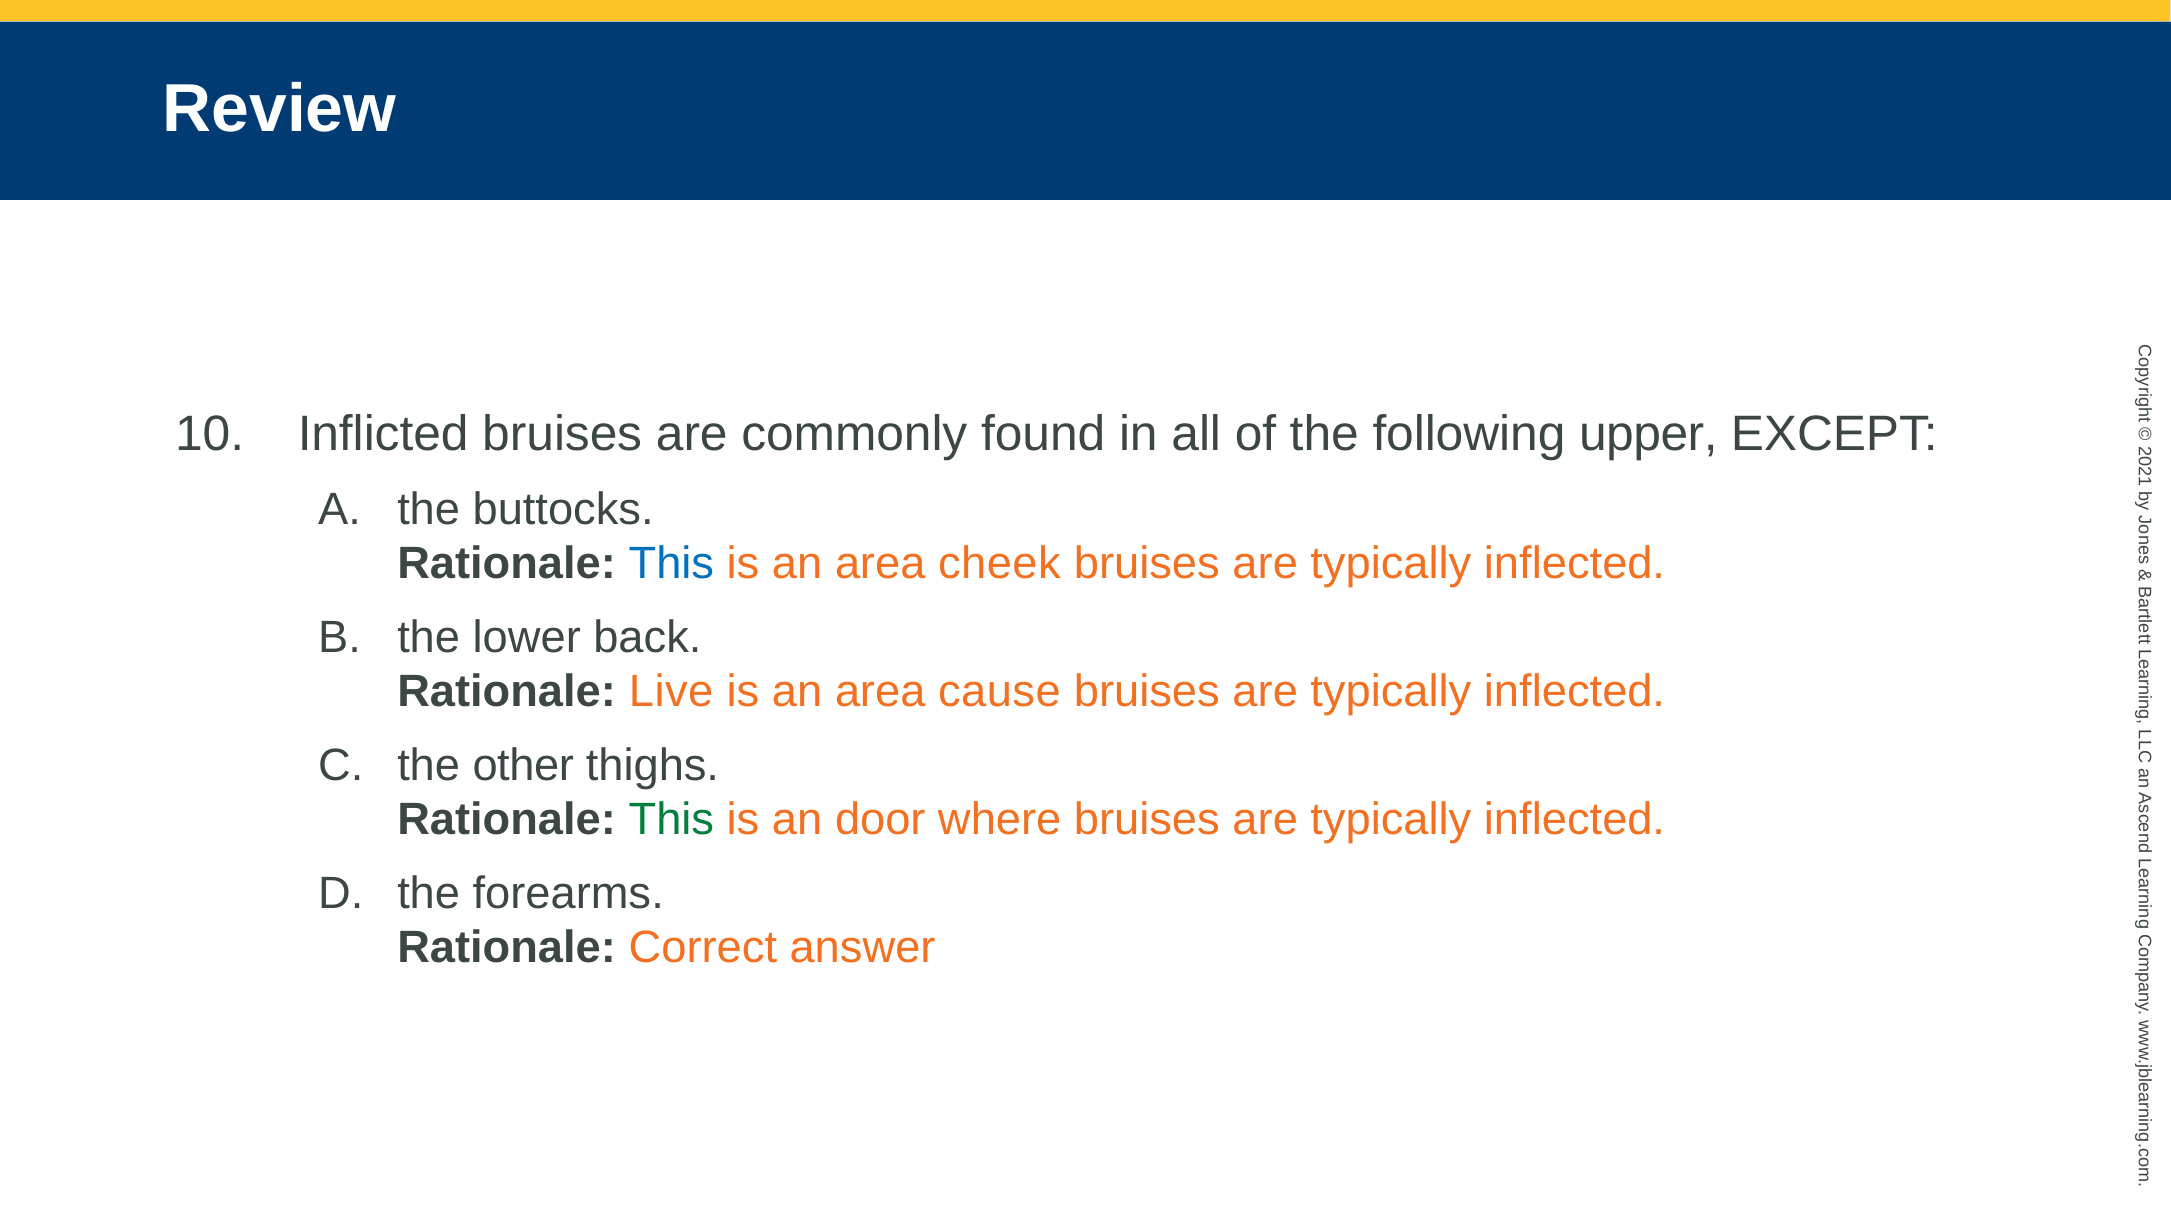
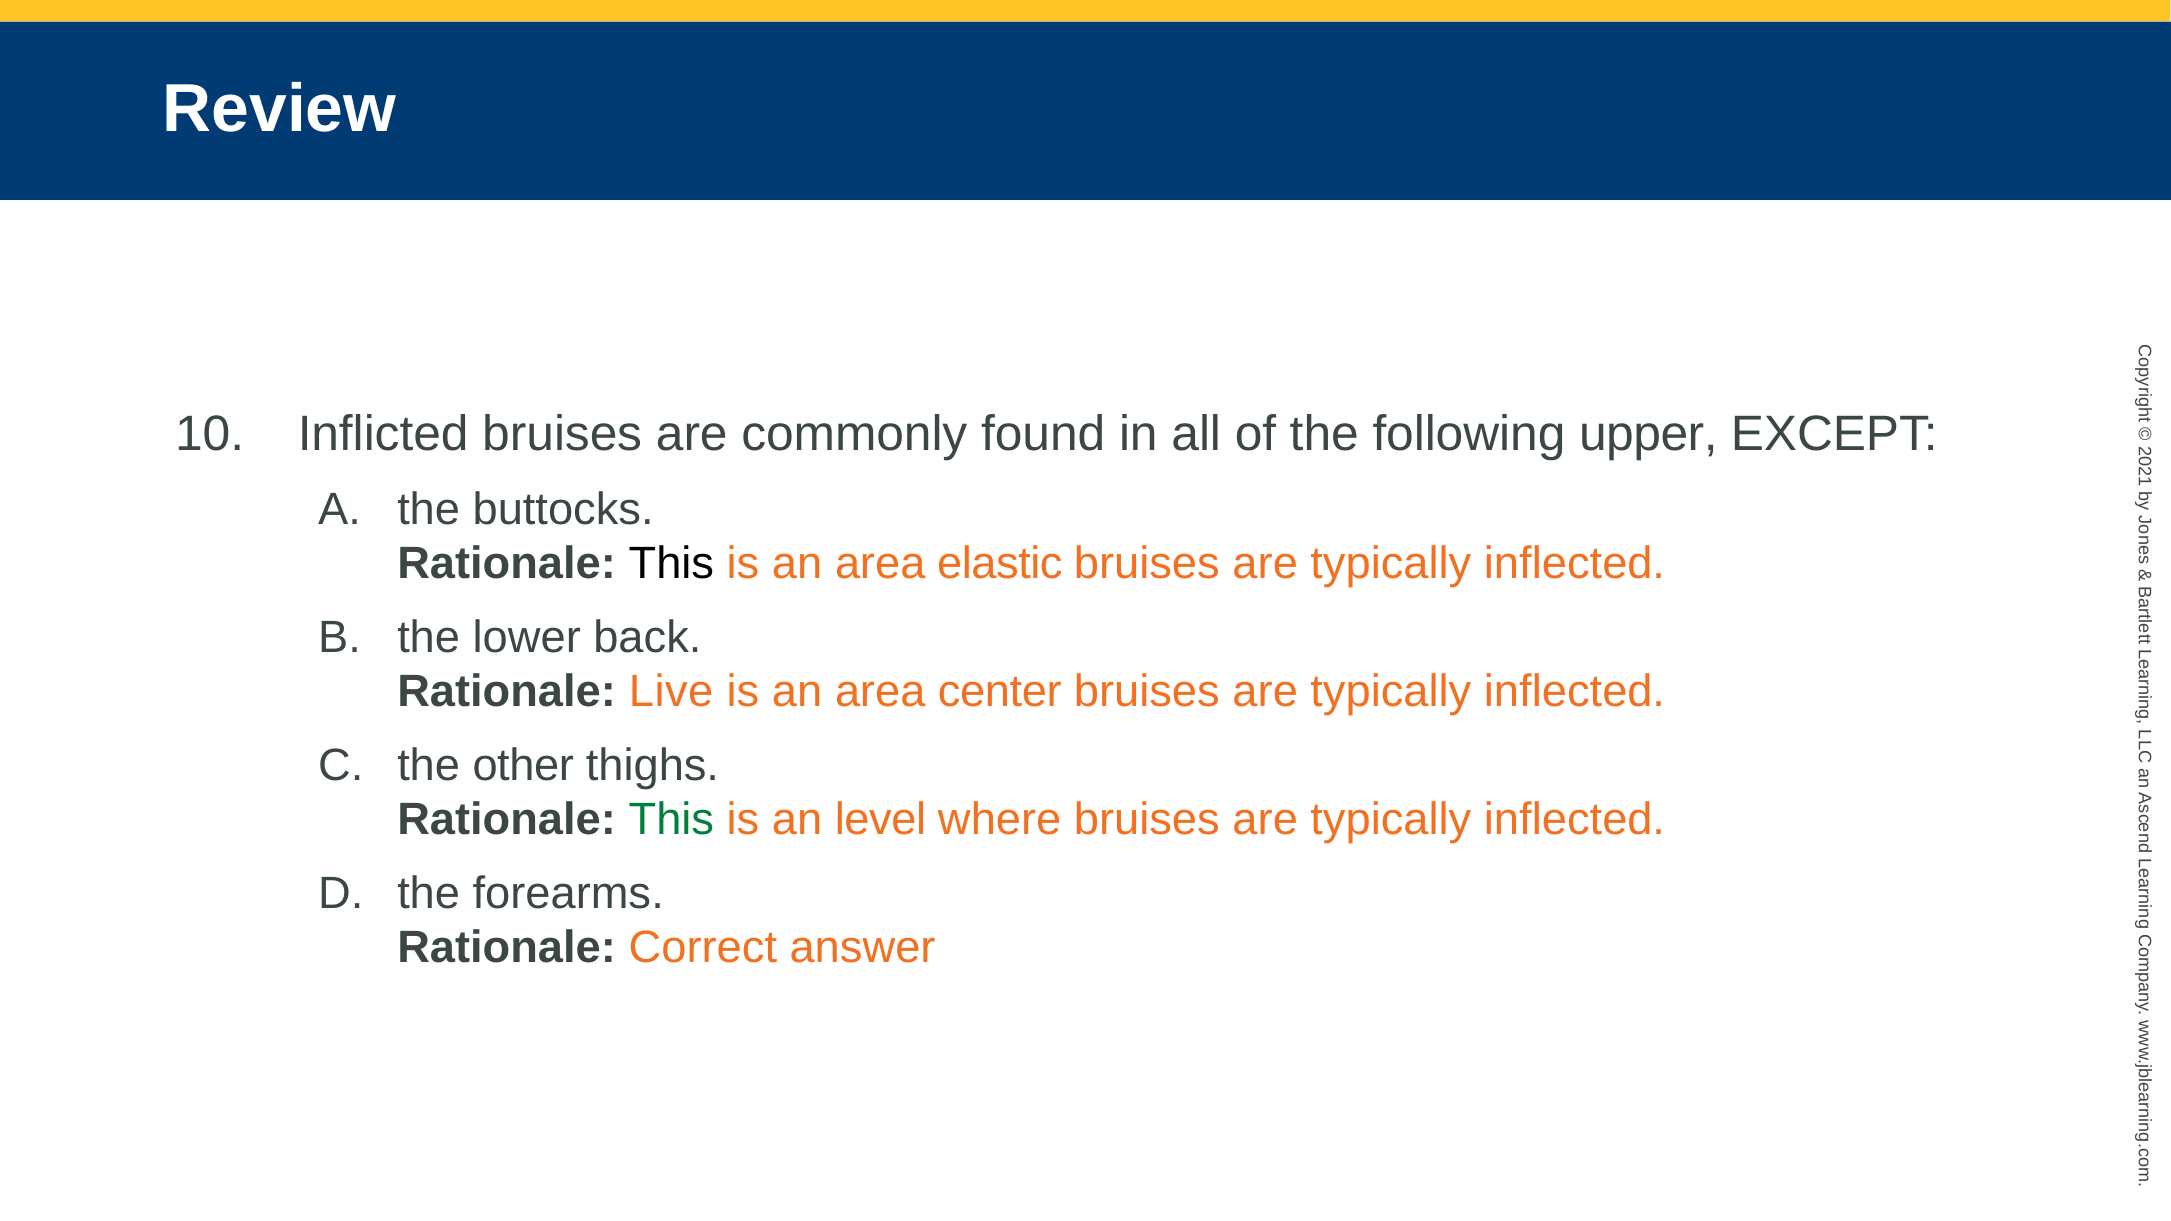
This colour: blue -> black (671, 564)
cheek: cheek -> elastic (1000, 564)
cause: cause -> center (1000, 692)
door: door -> level (880, 820)
